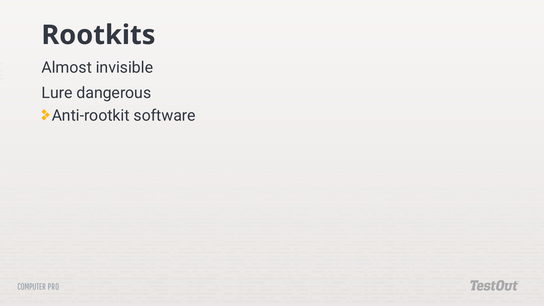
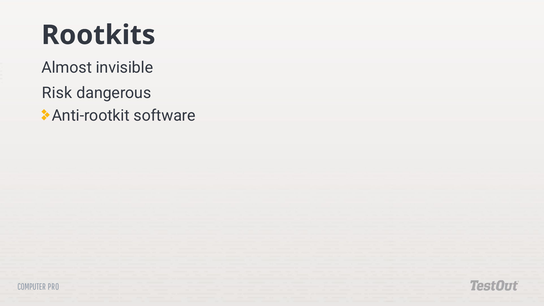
Lure: Lure -> Risk (57, 93)
